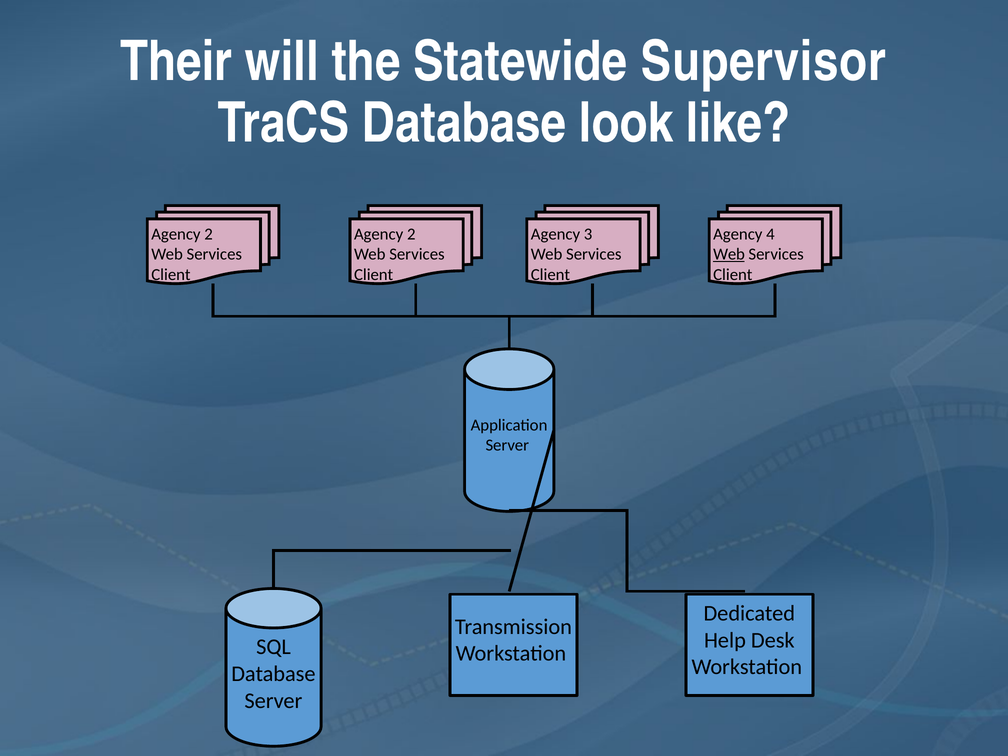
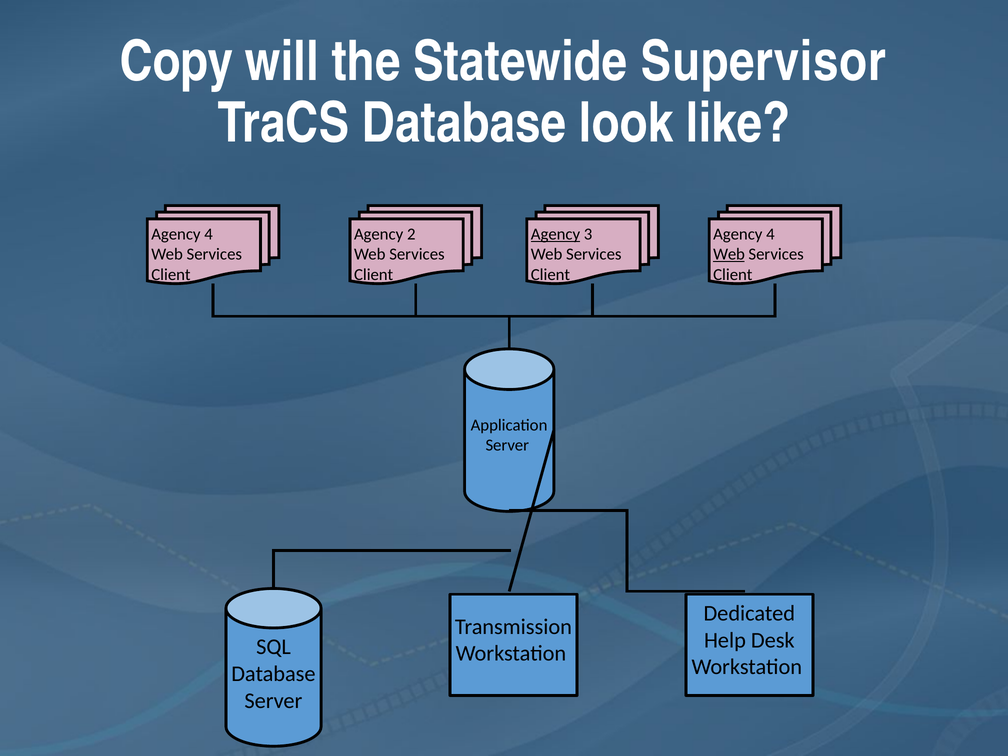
Their: Their -> Copy (177, 62)
2: 2 -> 4 (209, 234)
Agency underline: none -> present (555, 234)
